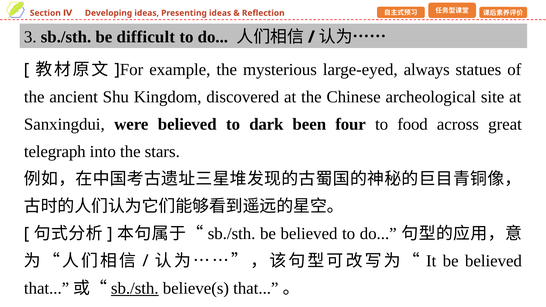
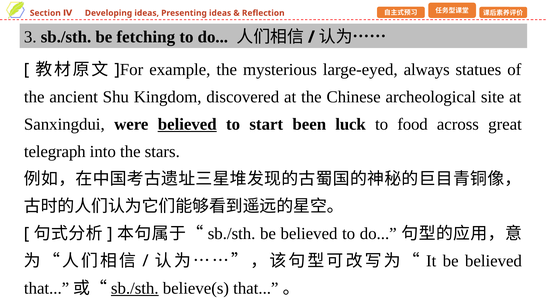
difficult: difficult -> fetching (146, 37)
believed underline: none -> present (187, 124)
dark: dark -> start (266, 124)
four: four -> luck (351, 124)
